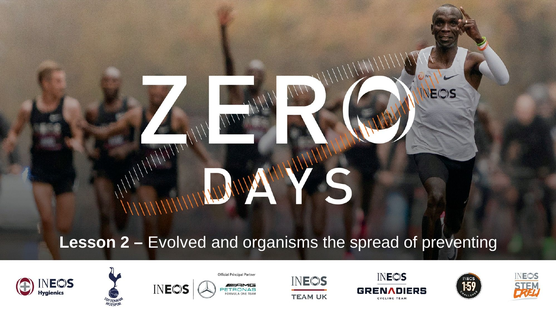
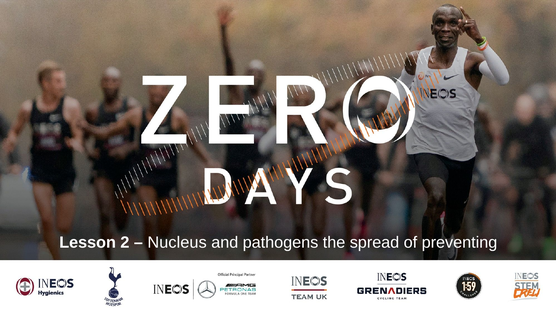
Evolved: Evolved -> Nucleus (177, 242)
organisms: organisms -> pathogens (281, 242)
